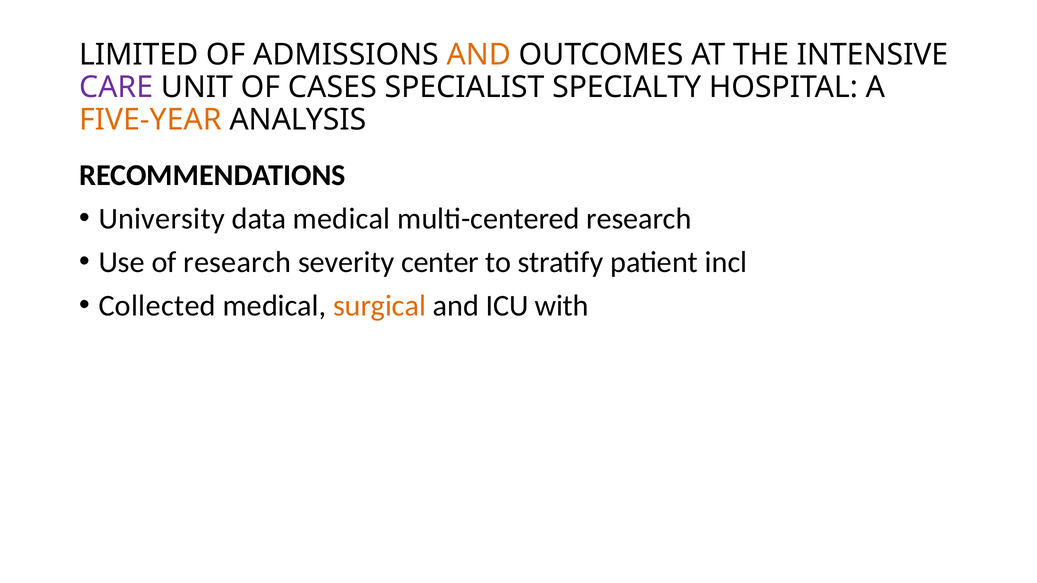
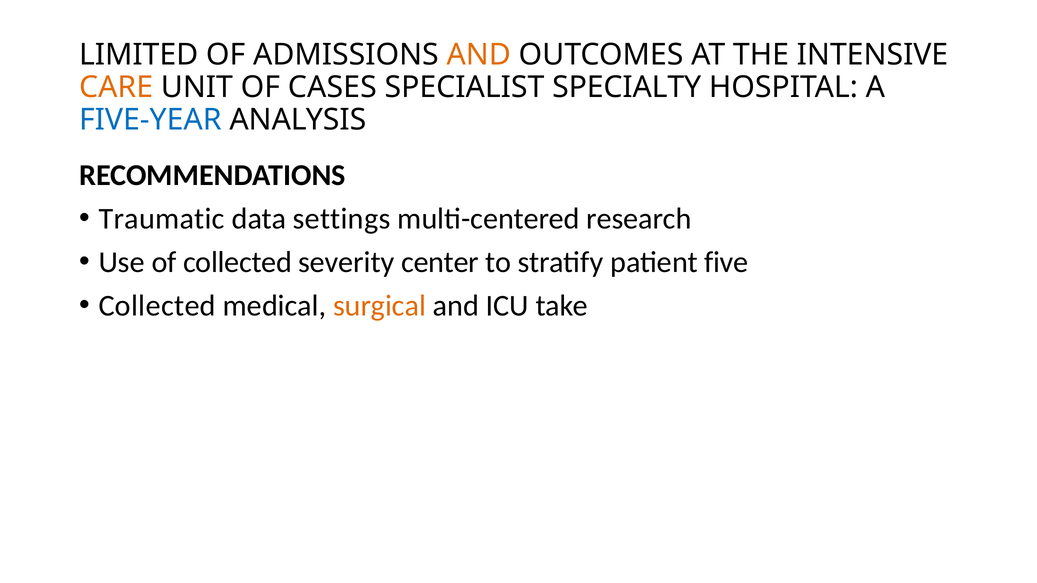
CARE colour: purple -> orange (116, 87)
FIVE-YEAR colour: orange -> blue (150, 120)
University: University -> Traumatic (162, 219)
data medical: medical -> settings (342, 219)
of research: research -> collected (238, 262)
incl: incl -> five (726, 262)
with: with -> take (562, 306)
